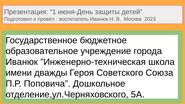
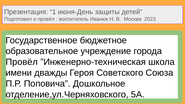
Иванюк: Иванюк -> Провёл (22, 62)
